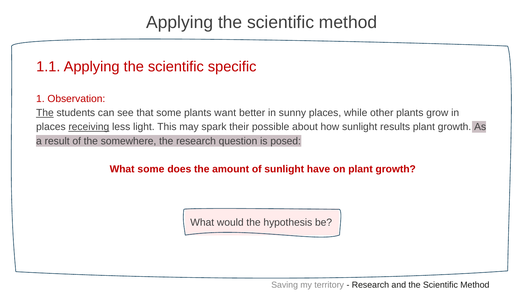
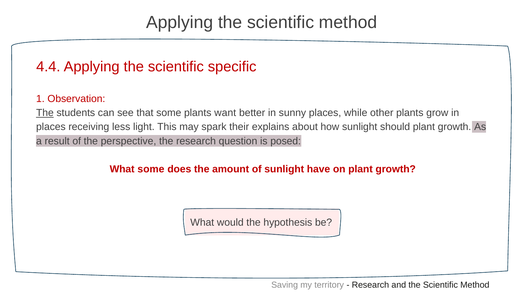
1.1: 1.1 -> 4.4 (48, 67)
receiving underline: present -> none (89, 127)
possible: possible -> explains (271, 127)
results: results -> should (395, 127)
somewhere: somewhere -> perspective (129, 141)
